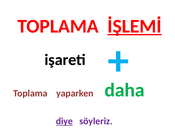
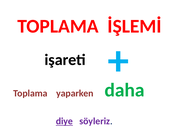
İŞLEMİ underline: present -> none (134, 26)
